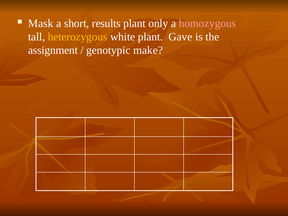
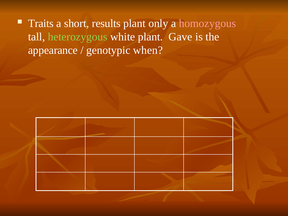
Mask: Mask -> Traits (41, 23)
heterozygous colour: yellow -> light green (78, 37)
assignment: assignment -> appearance (53, 50)
make: make -> when (148, 50)
